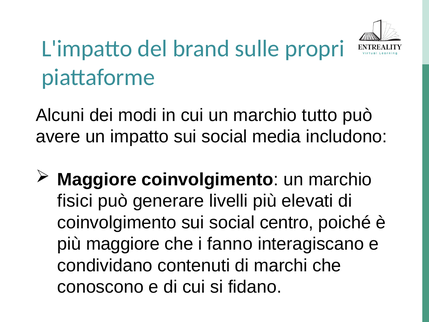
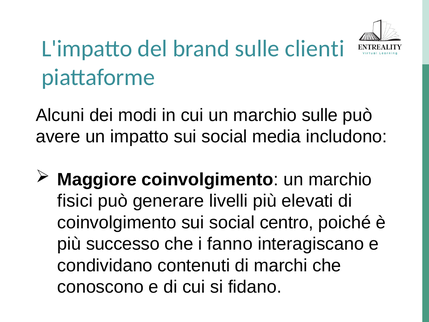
propri: propri -> clienti (315, 48)
marchio tutto: tutto -> sulle (320, 115)
più maggiore: maggiore -> successo (123, 244)
